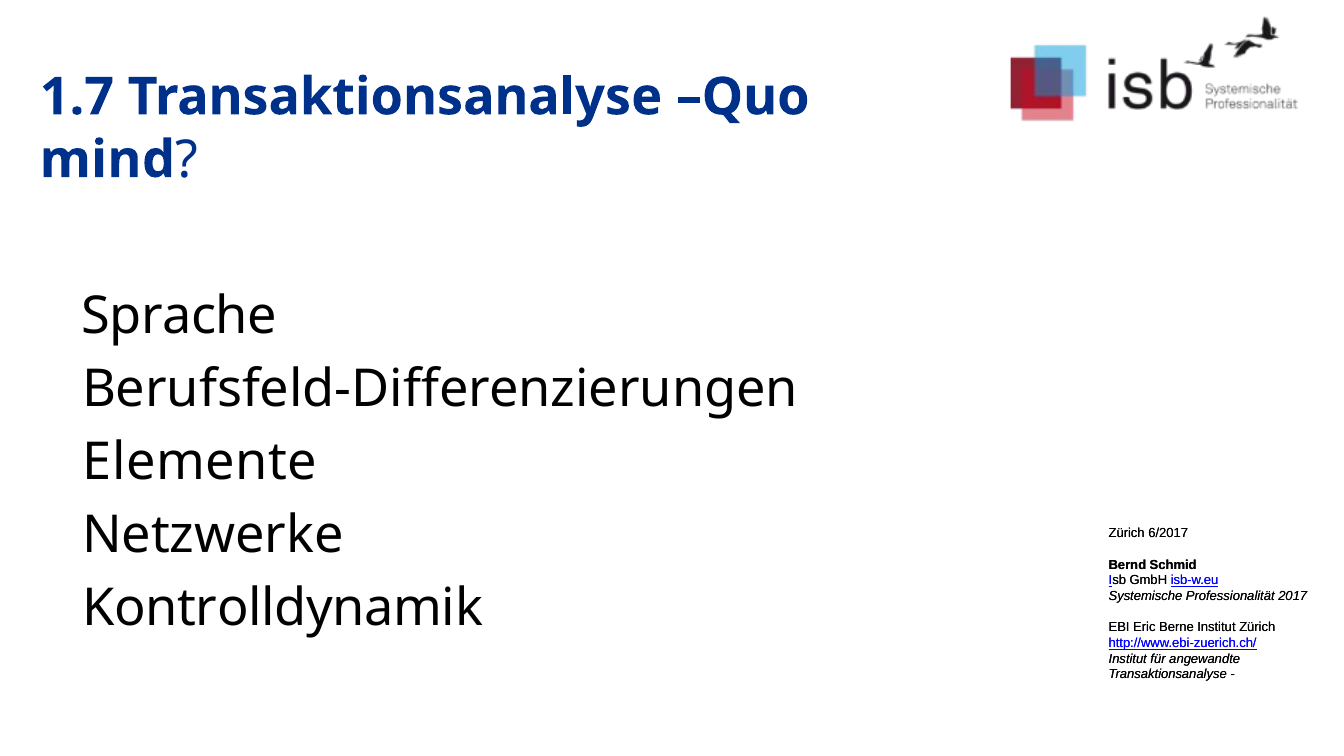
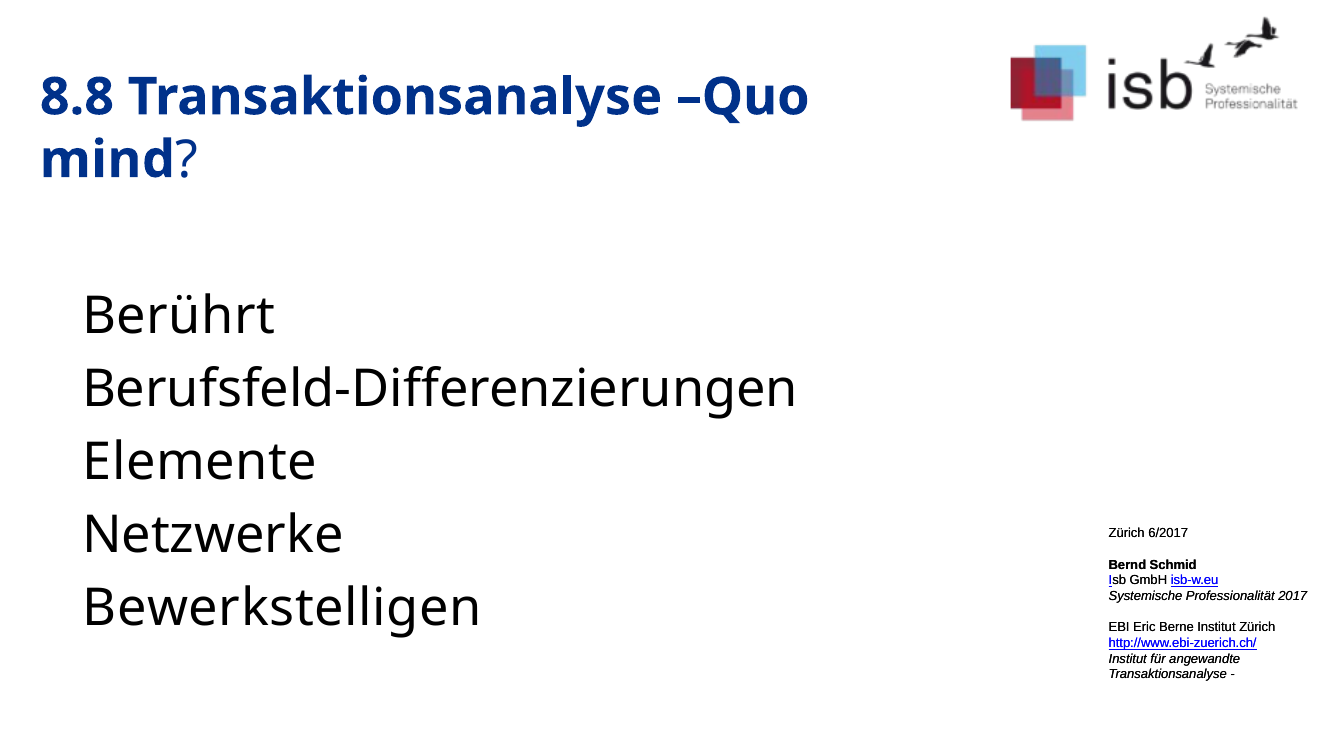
1.7: 1.7 -> 8.8 (77, 97)
Sprache: Sprache -> Berührt (179, 316)
Kontrolldynamik: Kontrolldynamik -> Bewerkstelligen (282, 609)
